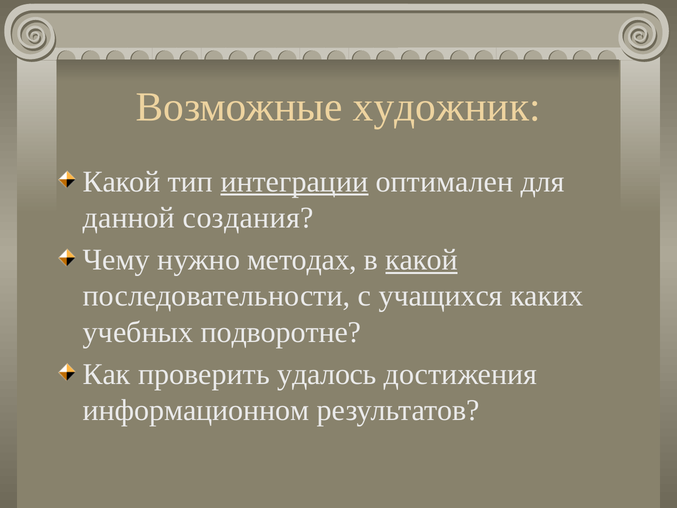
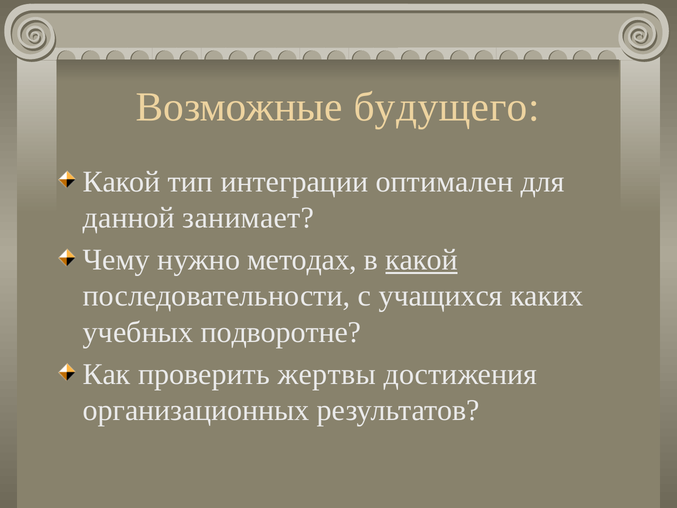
художник: художник -> будущего (447, 107)
интеграции underline: present -> none (294, 182)
создания: создания -> занимает (248, 218)
удалось: удалось -> жертвы (327, 374)
информационном: информационном -> организационных (196, 410)
